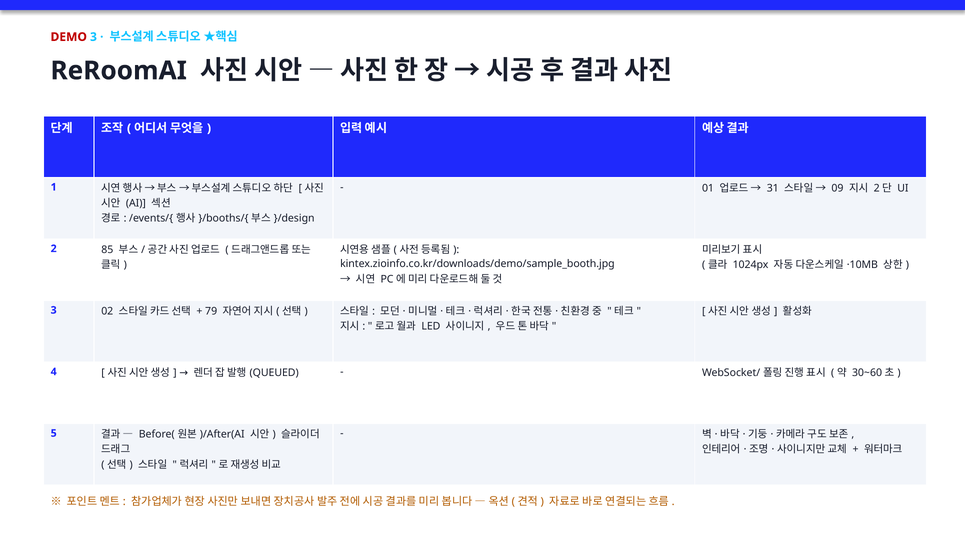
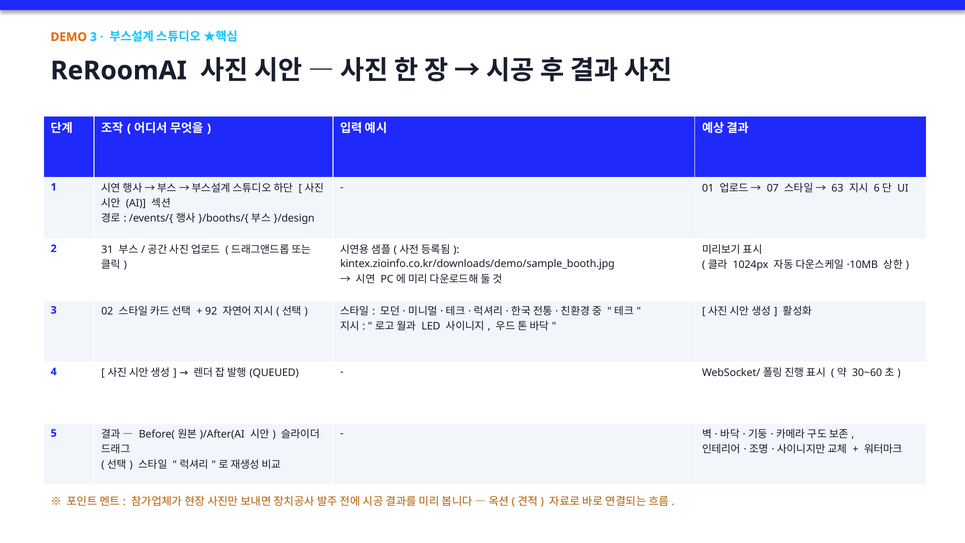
DEMO colour: red -> orange (69, 37)
31: 31 -> 07 (773, 188)
09: 09 -> 63 (837, 188)
2: 2 -> 6 (877, 188)
85: 85 -> 31 (107, 250)
79: 79 -> 92 (211, 311)
